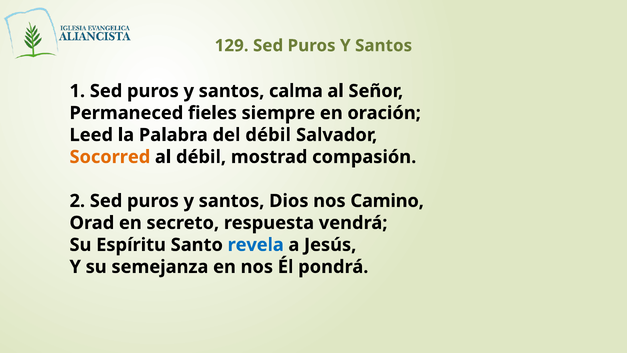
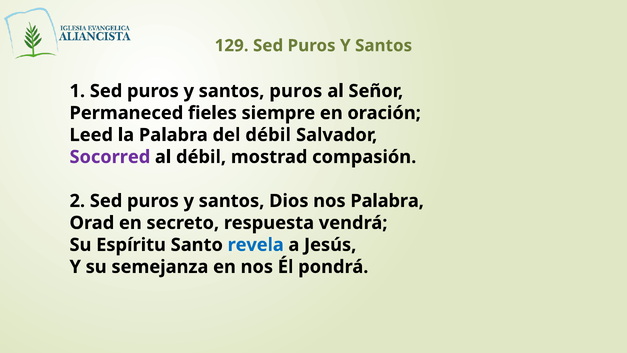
santos calma: calma -> puros (296, 91)
Socorred colour: orange -> purple (110, 157)
nos Camino: Camino -> Palabra (387, 201)
